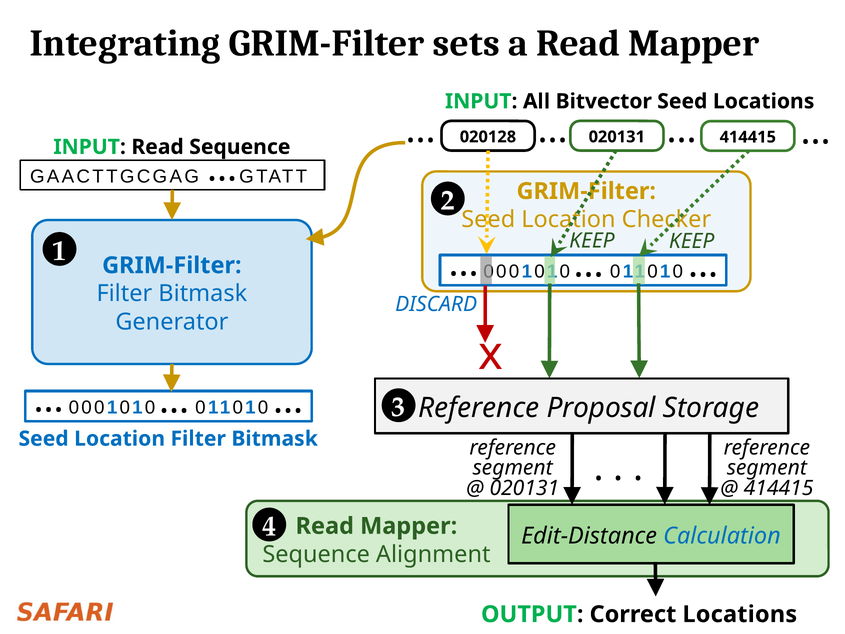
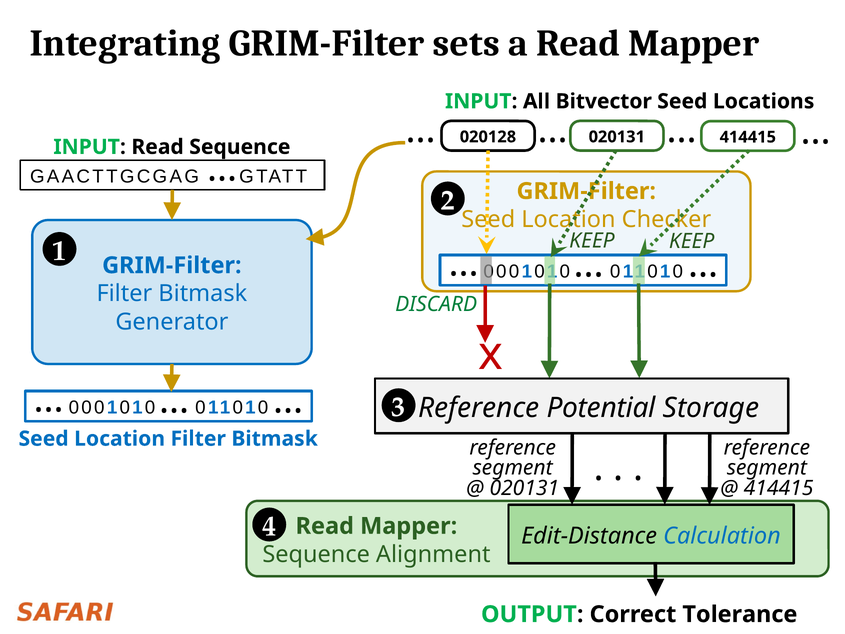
DISCARD colour: blue -> green (436, 304)
Proposal: Proposal -> Potential (601, 408)
Correct Locations: Locations -> Tolerance (740, 614)
